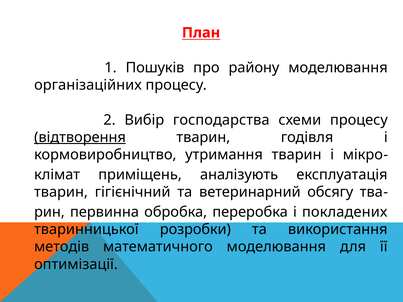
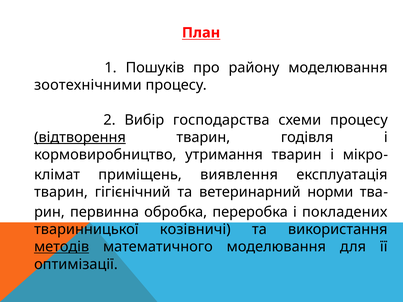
організаційних: організаційних -> зоотехнічними (88, 85)
аналізують: аналізують -> виявлення (239, 175)
обсягу: обсягу -> норми (330, 192)
розробки: розробки -> козівничі (195, 230)
методів underline: none -> present (62, 247)
